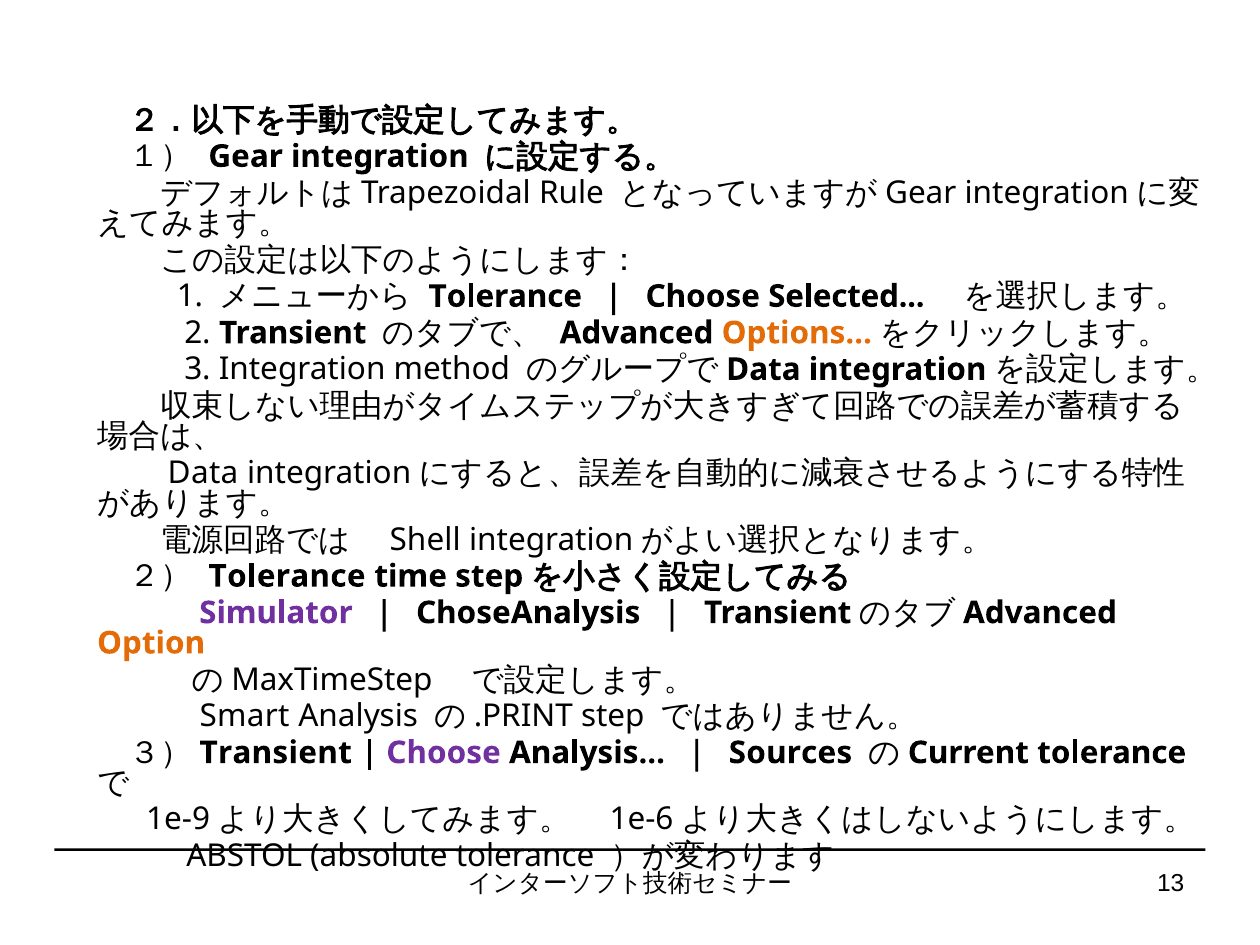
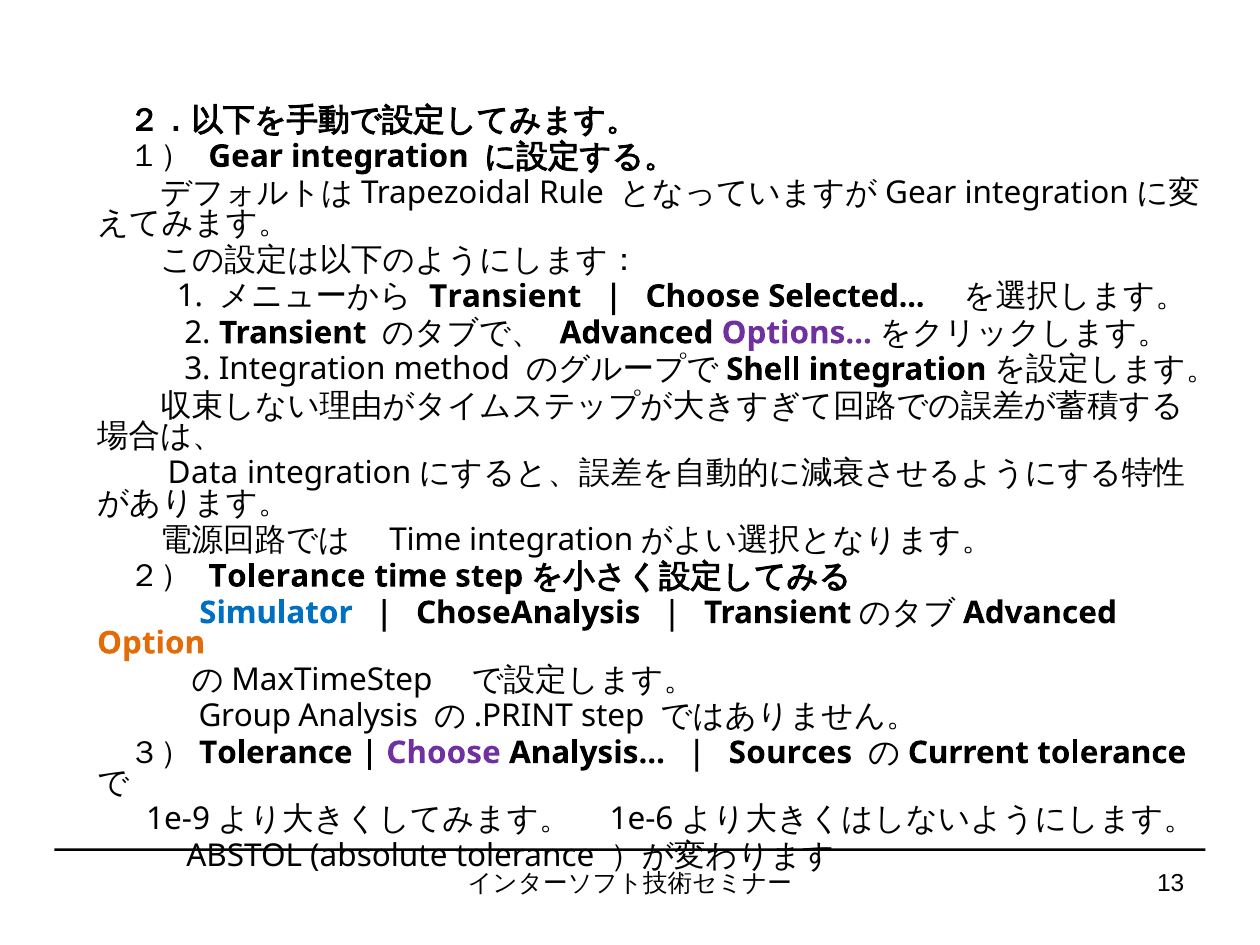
Tolerance: Tolerance -> Transient (505, 296)
Options colour: orange -> purple (797, 333)
Data: Data -> Shell (763, 369)
Shell: Shell -> Time (425, 540)
Simulator colour: purple -> blue (276, 613)
Smart: Smart -> Group (245, 716)
Transient: Transient -> Tolerance (276, 753)
